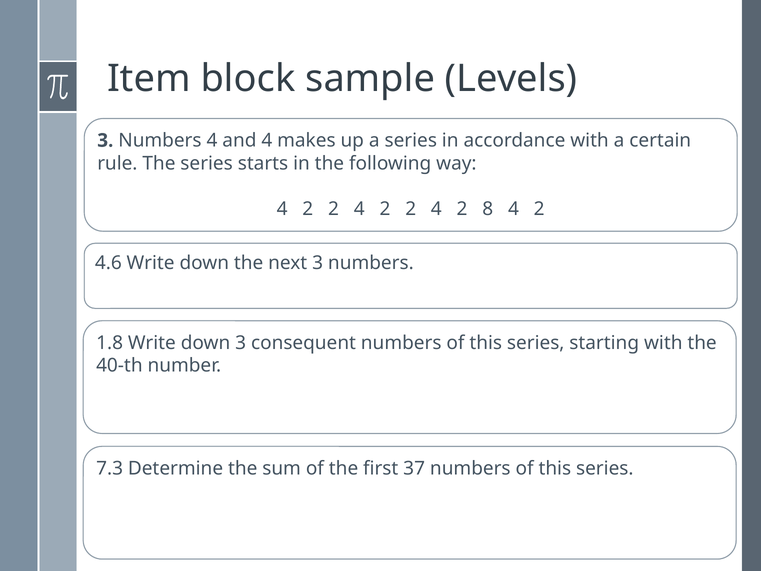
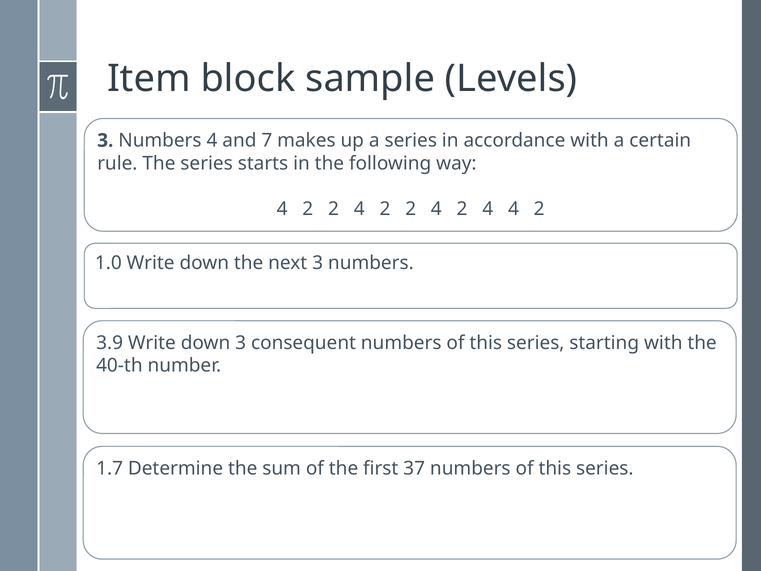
and 4: 4 -> 7 (267, 140)
4 2 8: 8 -> 4 (488, 209)
4.6: 4.6 -> 1.0 (108, 263)
1.8: 1.8 -> 3.9 (110, 343)
7.3: 7.3 -> 1.7 (110, 468)
